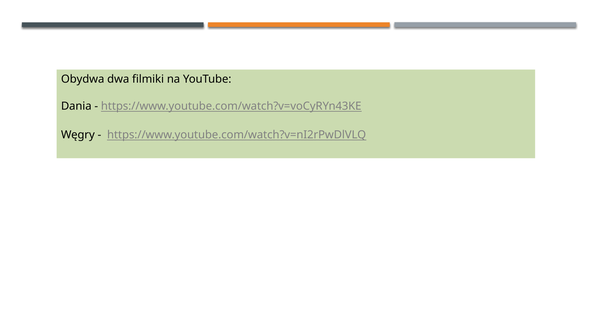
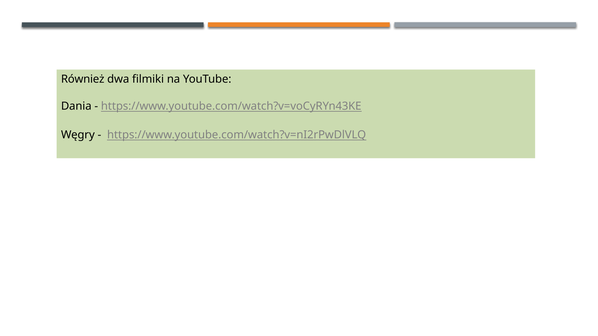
Obydwa: Obydwa -> Również (83, 79)
